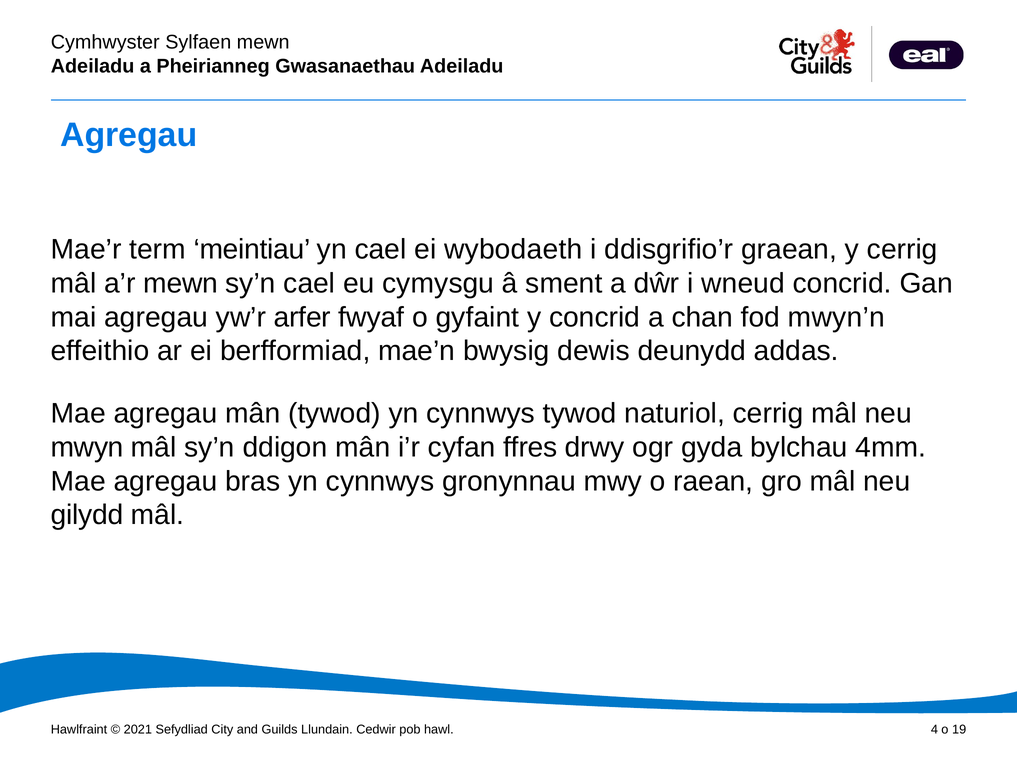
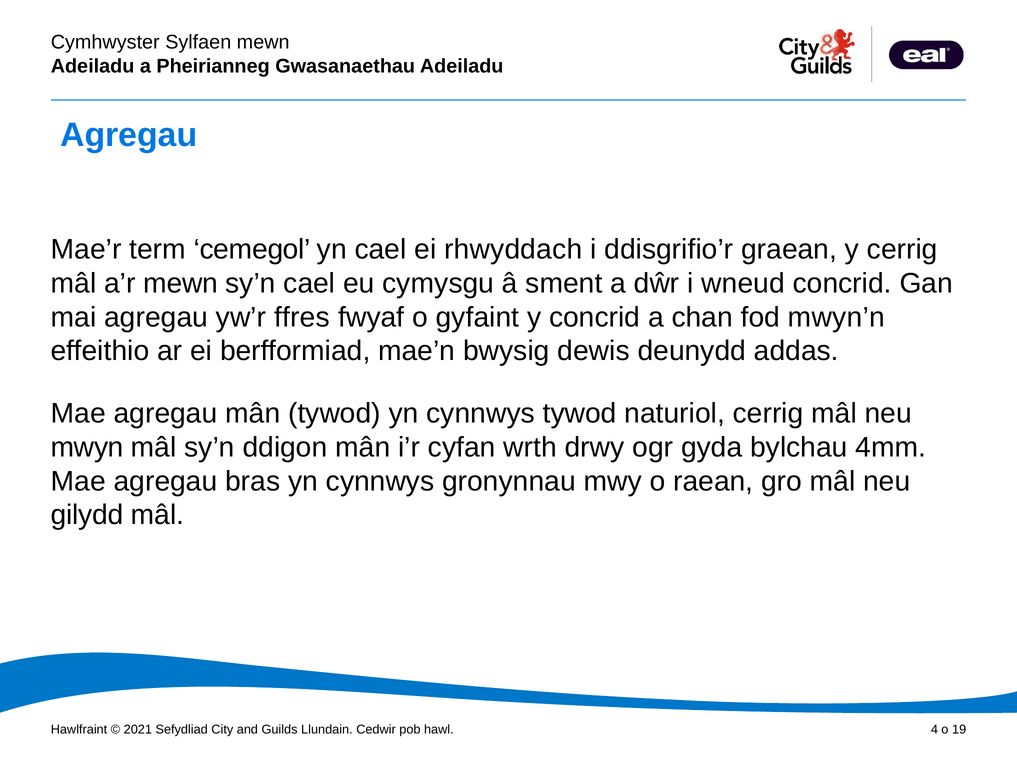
meintiau: meintiau -> cemegol (252, 249)
wybodaeth: wybodaeth -> rhwyddach (513, 249)
arfer: arfer -> ffres (302, 317)
ffres: ffres -> wrth (530, 447)
